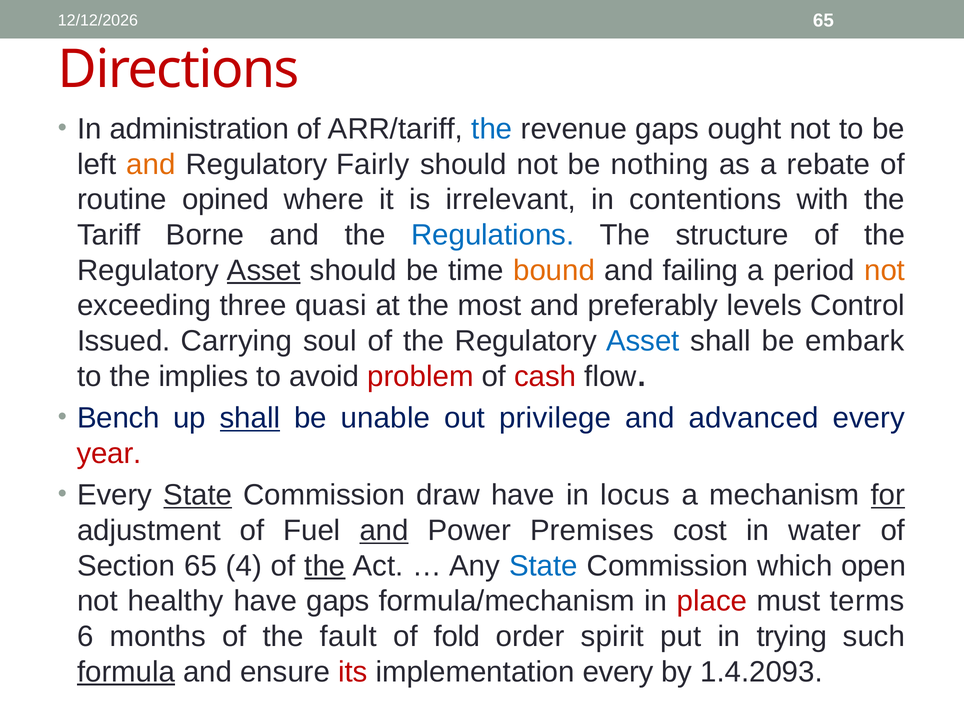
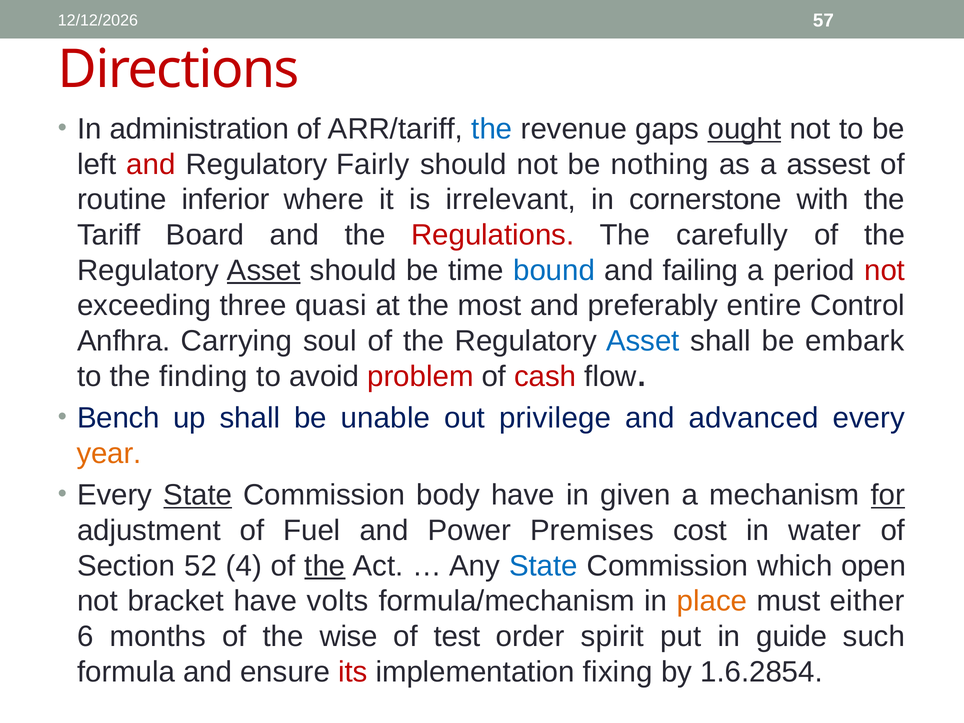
65: 65 -> 57 (823, 21)
ought underline: none -> present (744, 129)
and colour: orange -> red (151, 164)
rebate: rebate -> assest (829, 164)
opined: opined -> inferior (226, 200)
contentions: contentions -> cornerstone (706, 200)
Borne: Borne -> Board (205, 235)
Regulations colour: blue -> red (493, 235)
structure: structure -> carefully (732, 235)
bound colour: orange -> blue (554, 270)
not colour: orange -> red (885, 270)
levels: levels -> entire (764, 306)
Issued: Issued -> Anfhra (124, 341)
implies: implies -> finding (203, 376)
shall underline: present -> none (250, 418)
year colour: red -> orange (109, 453)
draw: draw -> body (448, 495)
locus: locus -> given (635, 495)
and underline: present -> none (384, 530)
Section 65: 65 -> 52 (201, 566)
healthy: healthy -> bracket (176, 601)
have gaps: gaps -> volts (338, 601)
place colour: red -> orange (712, 601)
terms: terms -> either (867, 601)
fault: fault -> wise (349, 637)
fold: fold -> test (457, 637)
trying: trying -> guide (792, 637)
formula underline: present -> none (126, 672)
implementation every: every -> fixing (618, 672)
1.4.2093: 1.4.2093 -> 1.6.2854 (761, 672)
